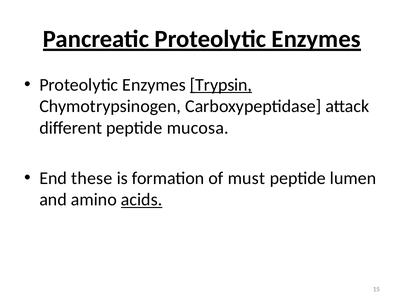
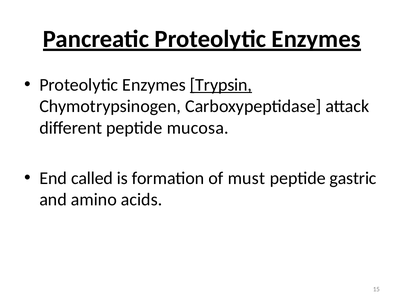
these: these -> called (92, 178)
lumen: lumen -> gastric (353, 178)
acids underline: present -> none (142, 200)
